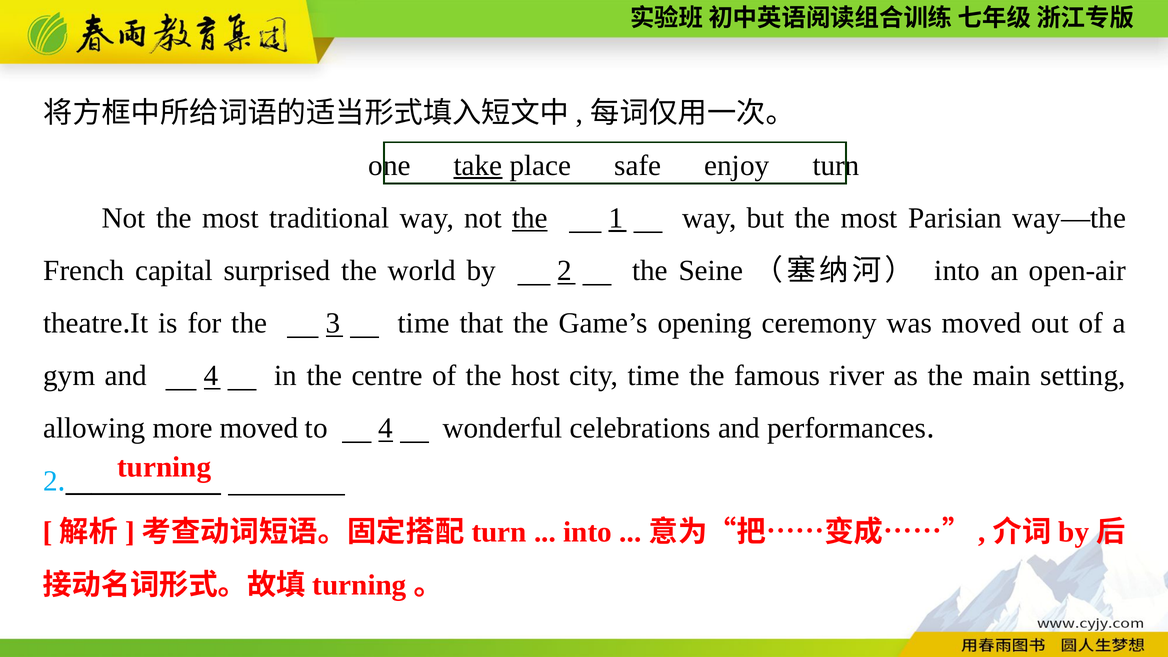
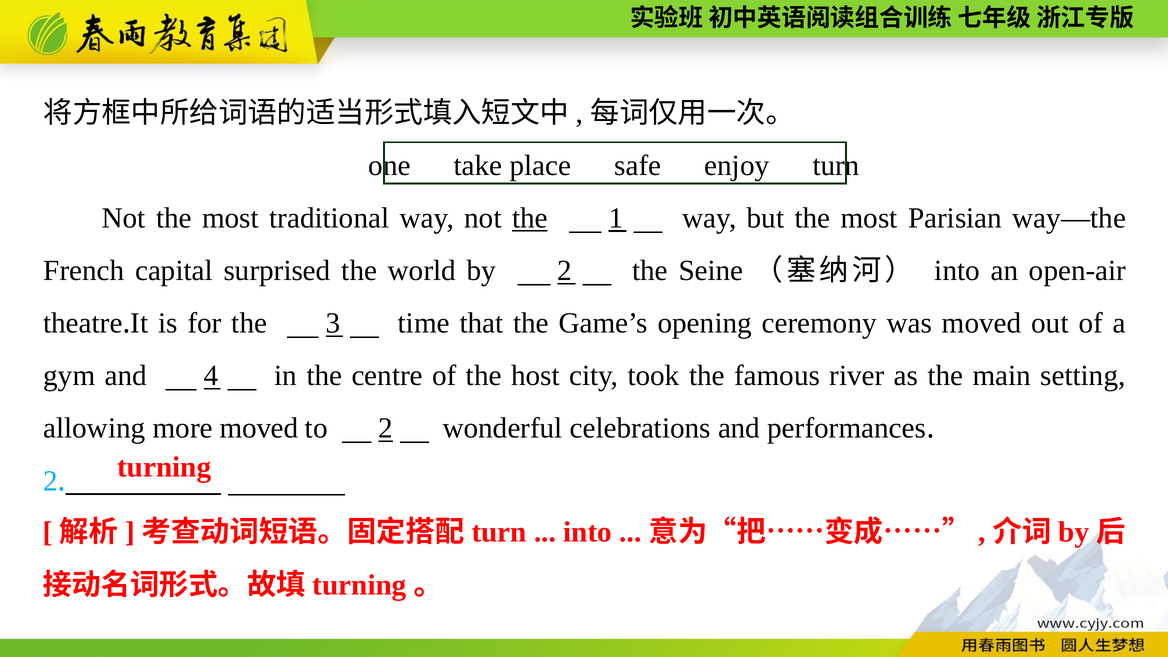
take underline: present -> none (478, 166)
city time: time -> took (654, 376)
to 4: 4 -> 2 (386, 428)
